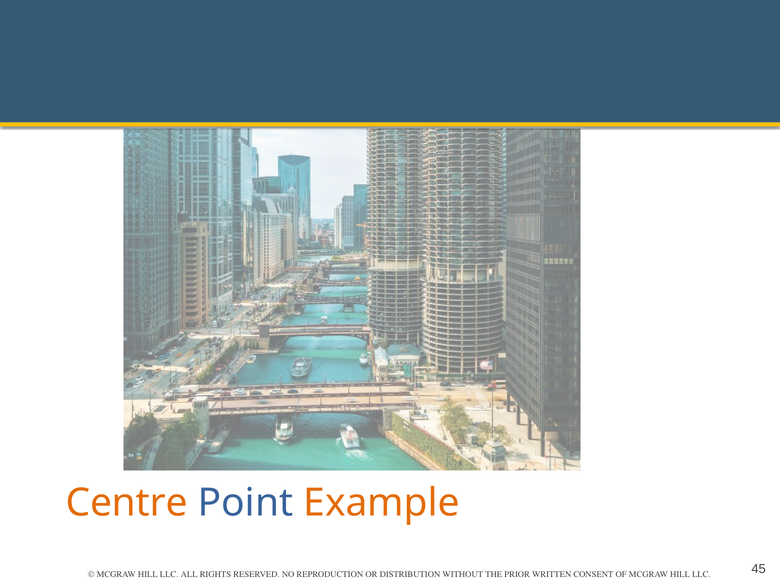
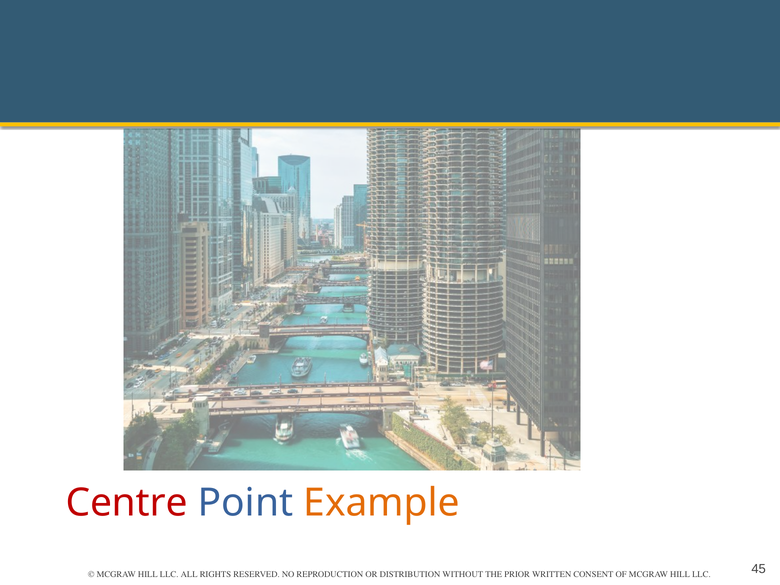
Centre colour: orange -> red (127, 503)
